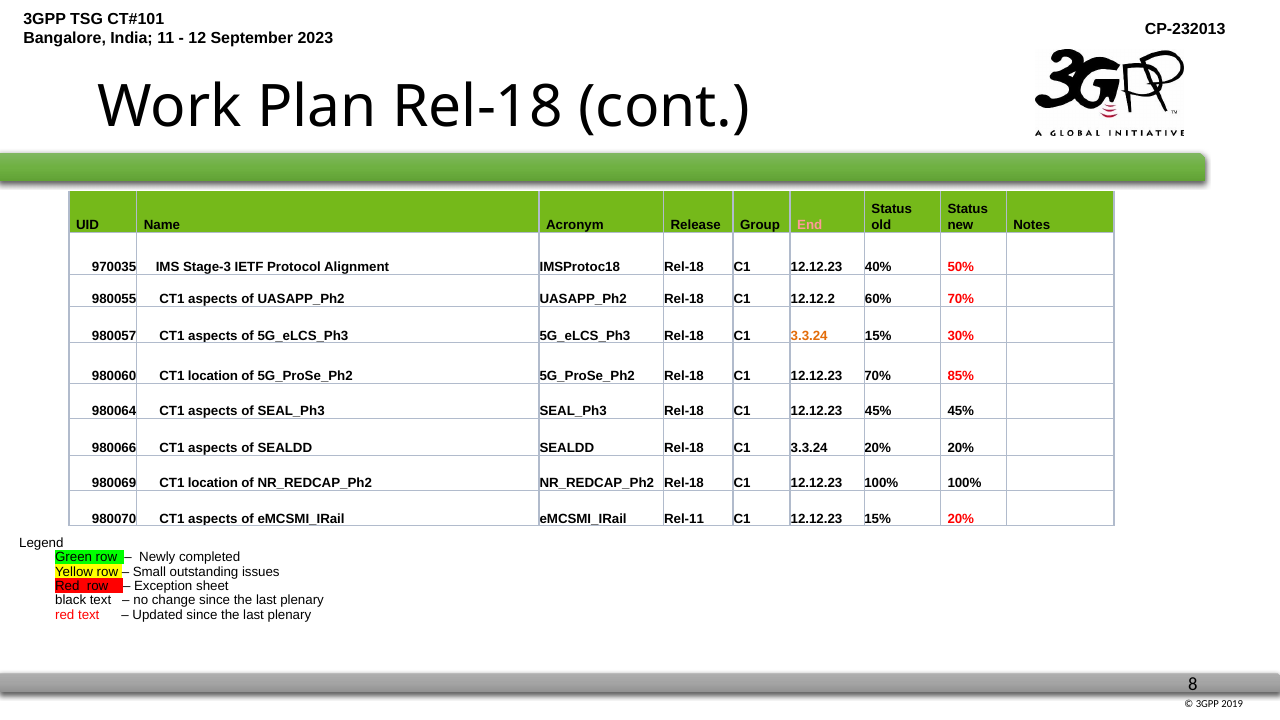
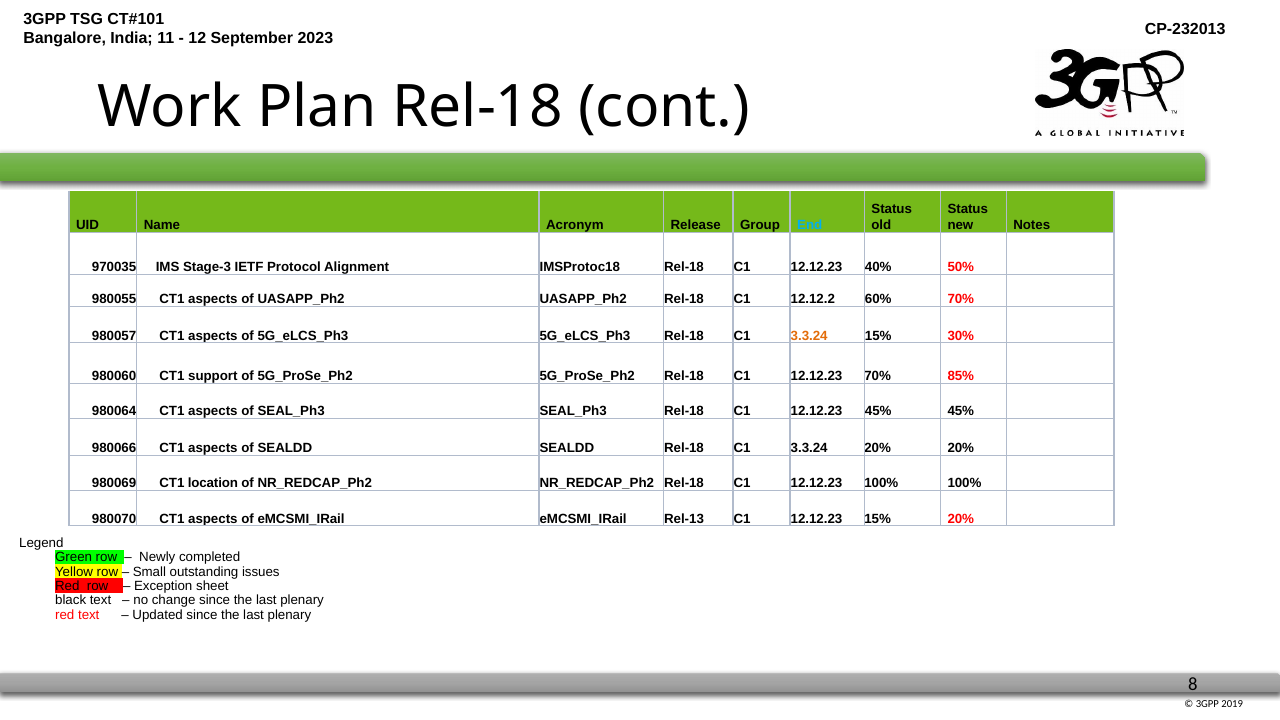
End colour: pink -> light blue (810, 225)
980060 CT1 location: location -> support (213, 376)
Rel-11: Rel-11 -> Rel-13 (684, 519)
